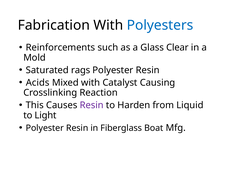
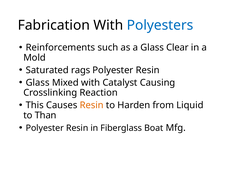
Acids: Acids -> Glass (38, 82)
Resin colour: purple -> orange (92, 105)
Light: Light -> Than (46, 115)
